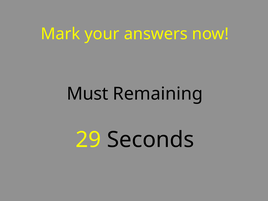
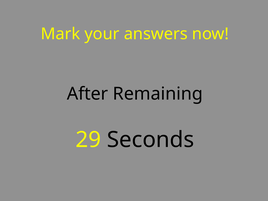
Must: Must -> After (87, 94)
